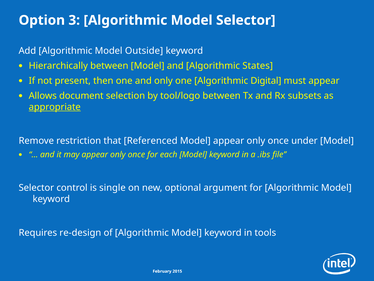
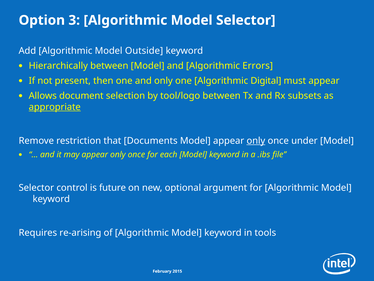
States: States -> Errors (258, 66)
Referenced: Referenced -> Documents (151, 140)
only underline: none -> present (256, 140)
single: single -> future (113, 187)
re-design: re-design -> re-arising (80, 232)
